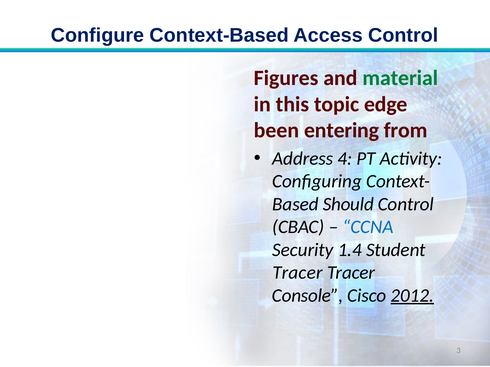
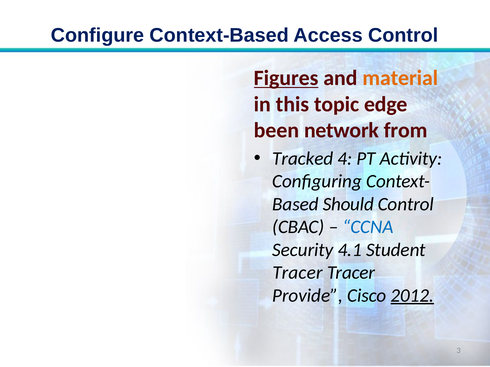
Figures underline: none -> present (286, 78)
material colour: green -> orange (400, 78)
entering: entering -> network (342, 131)
Address: Address -> Tracked (303, 159)
1.4: 1.4 -> 4.1 (350, 250)
Console: Console -> Provide (308, 296)
